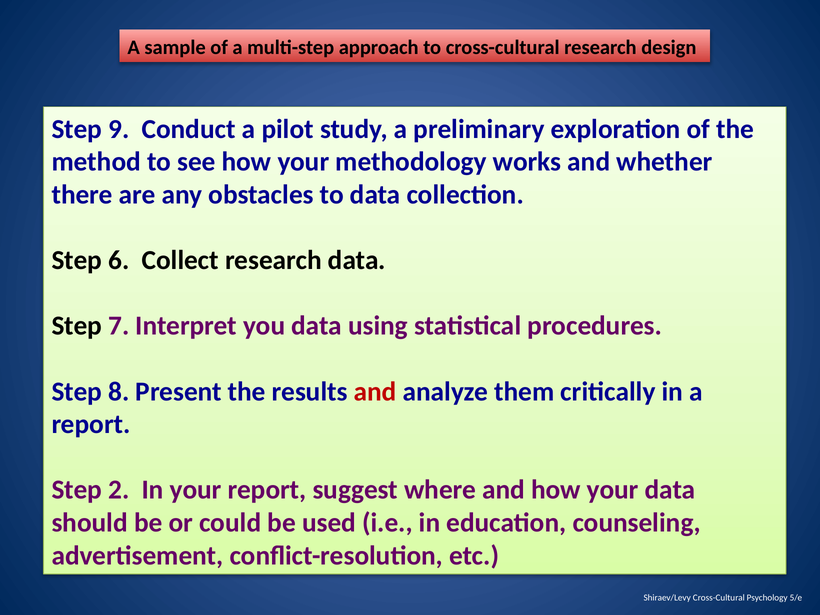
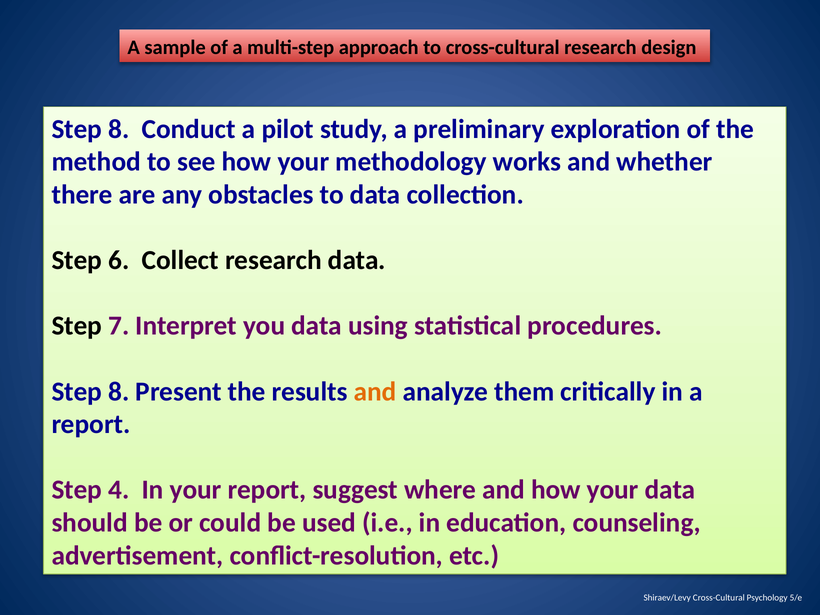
9: 9 -> 8 (119, 129)
and colour: red -> orange (375, 391)
2: 2 -> 4 (119, 490)
